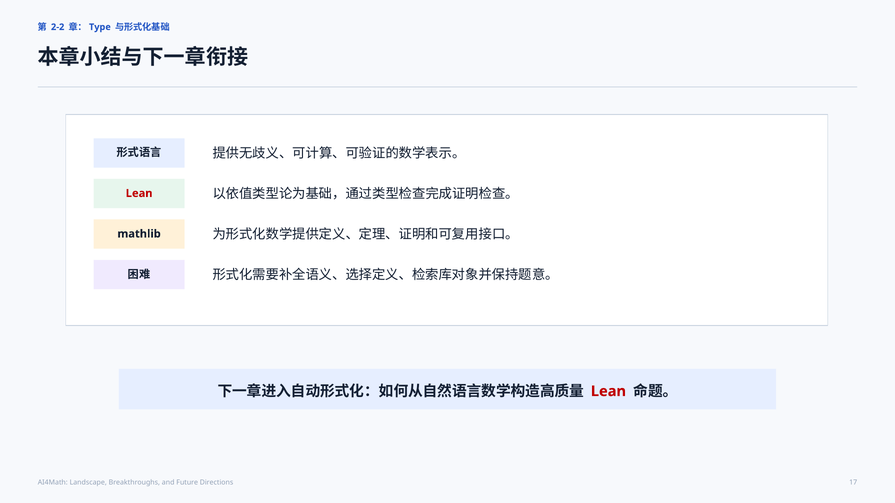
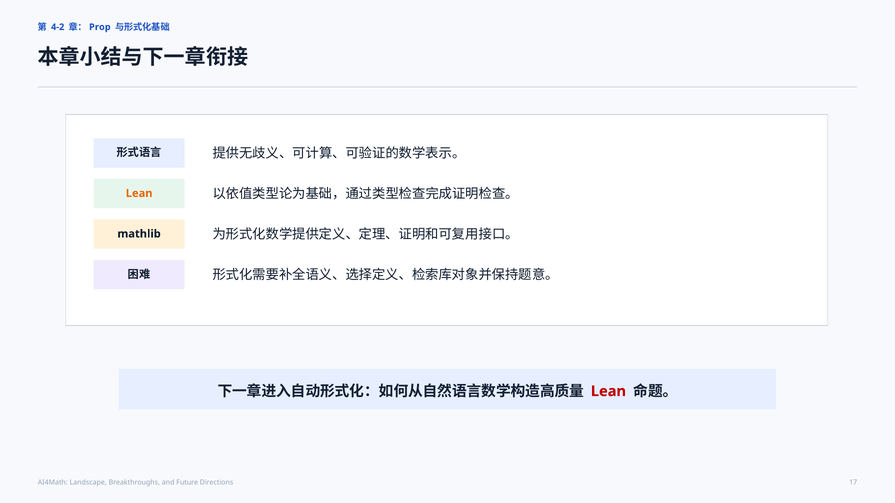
2-2: 2-2 -> 4-2 (58, 27)
Type: Type -> Prop (100, 27)
Lean colour: red -> orange (139, 193)
